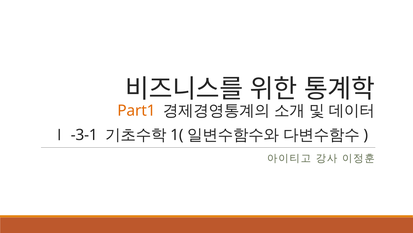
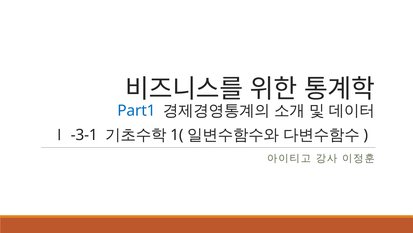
Part1 colour: orange -> blue (136, 110)
